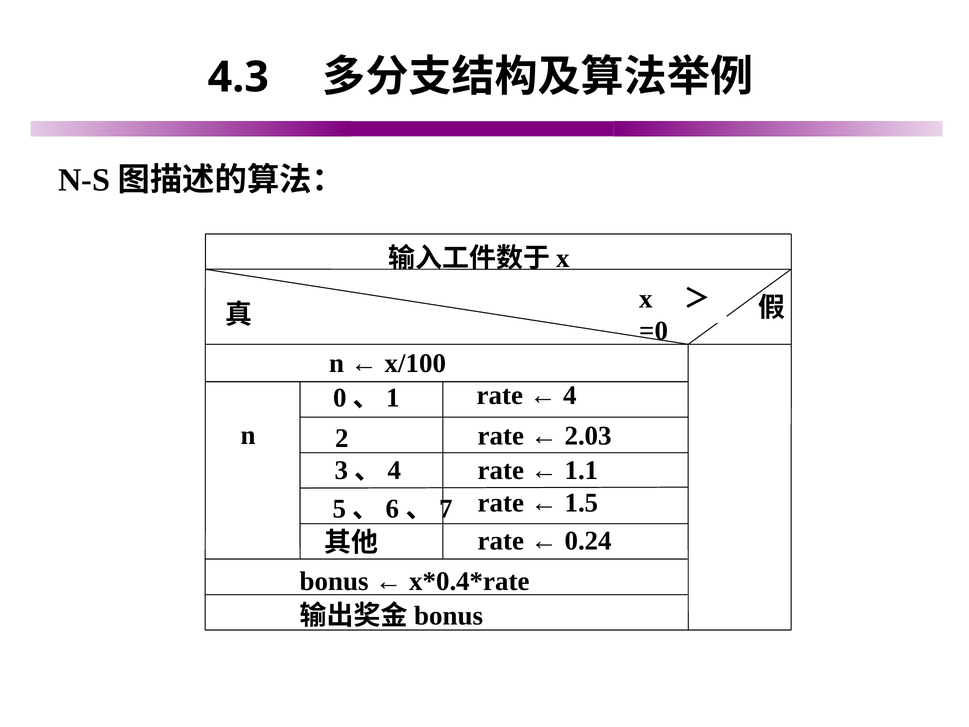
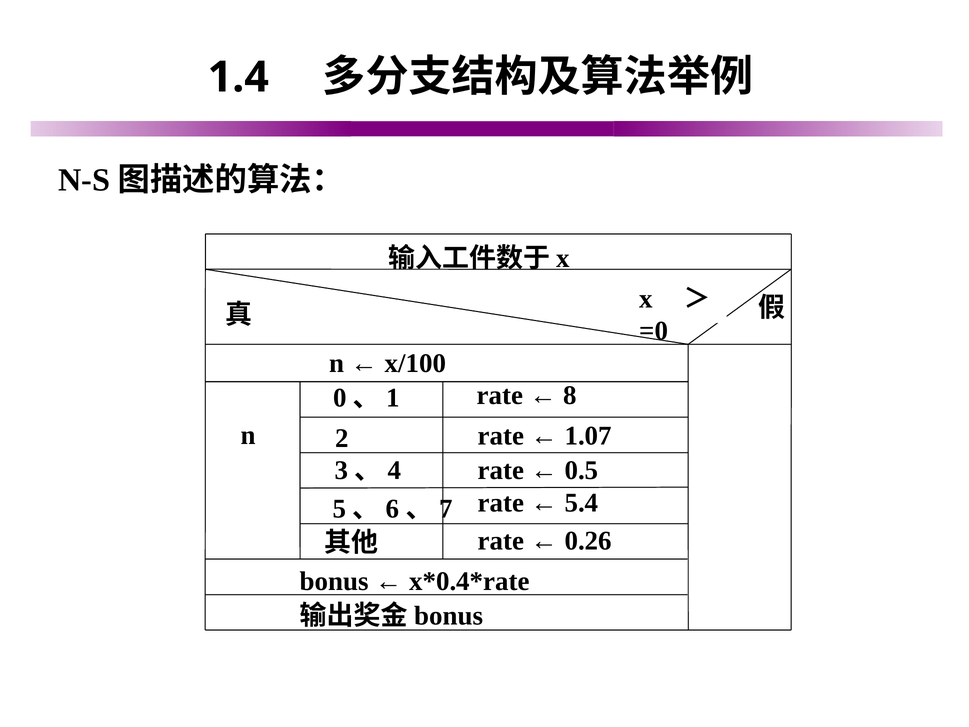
4.3: 4.3 -> 1.4 (238, 77)
4: 4 -> 8 (570, 395)
2.03: 2.03 -> 1.07 (588, 436)
1.1: 1.1 -> 0.5 (581, 470)
1.5: 1.5 -> 5.4 (581, 503)
0.24: 0.24 -> 0.26 (588, 541)
